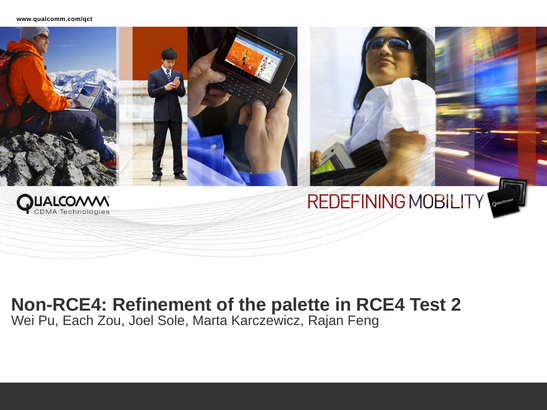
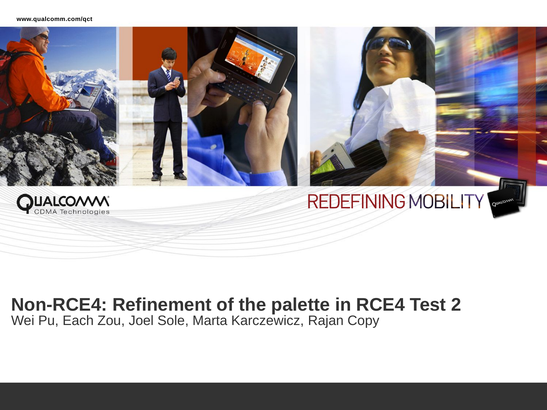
Feng: Feng -> Copy (363, 321)
